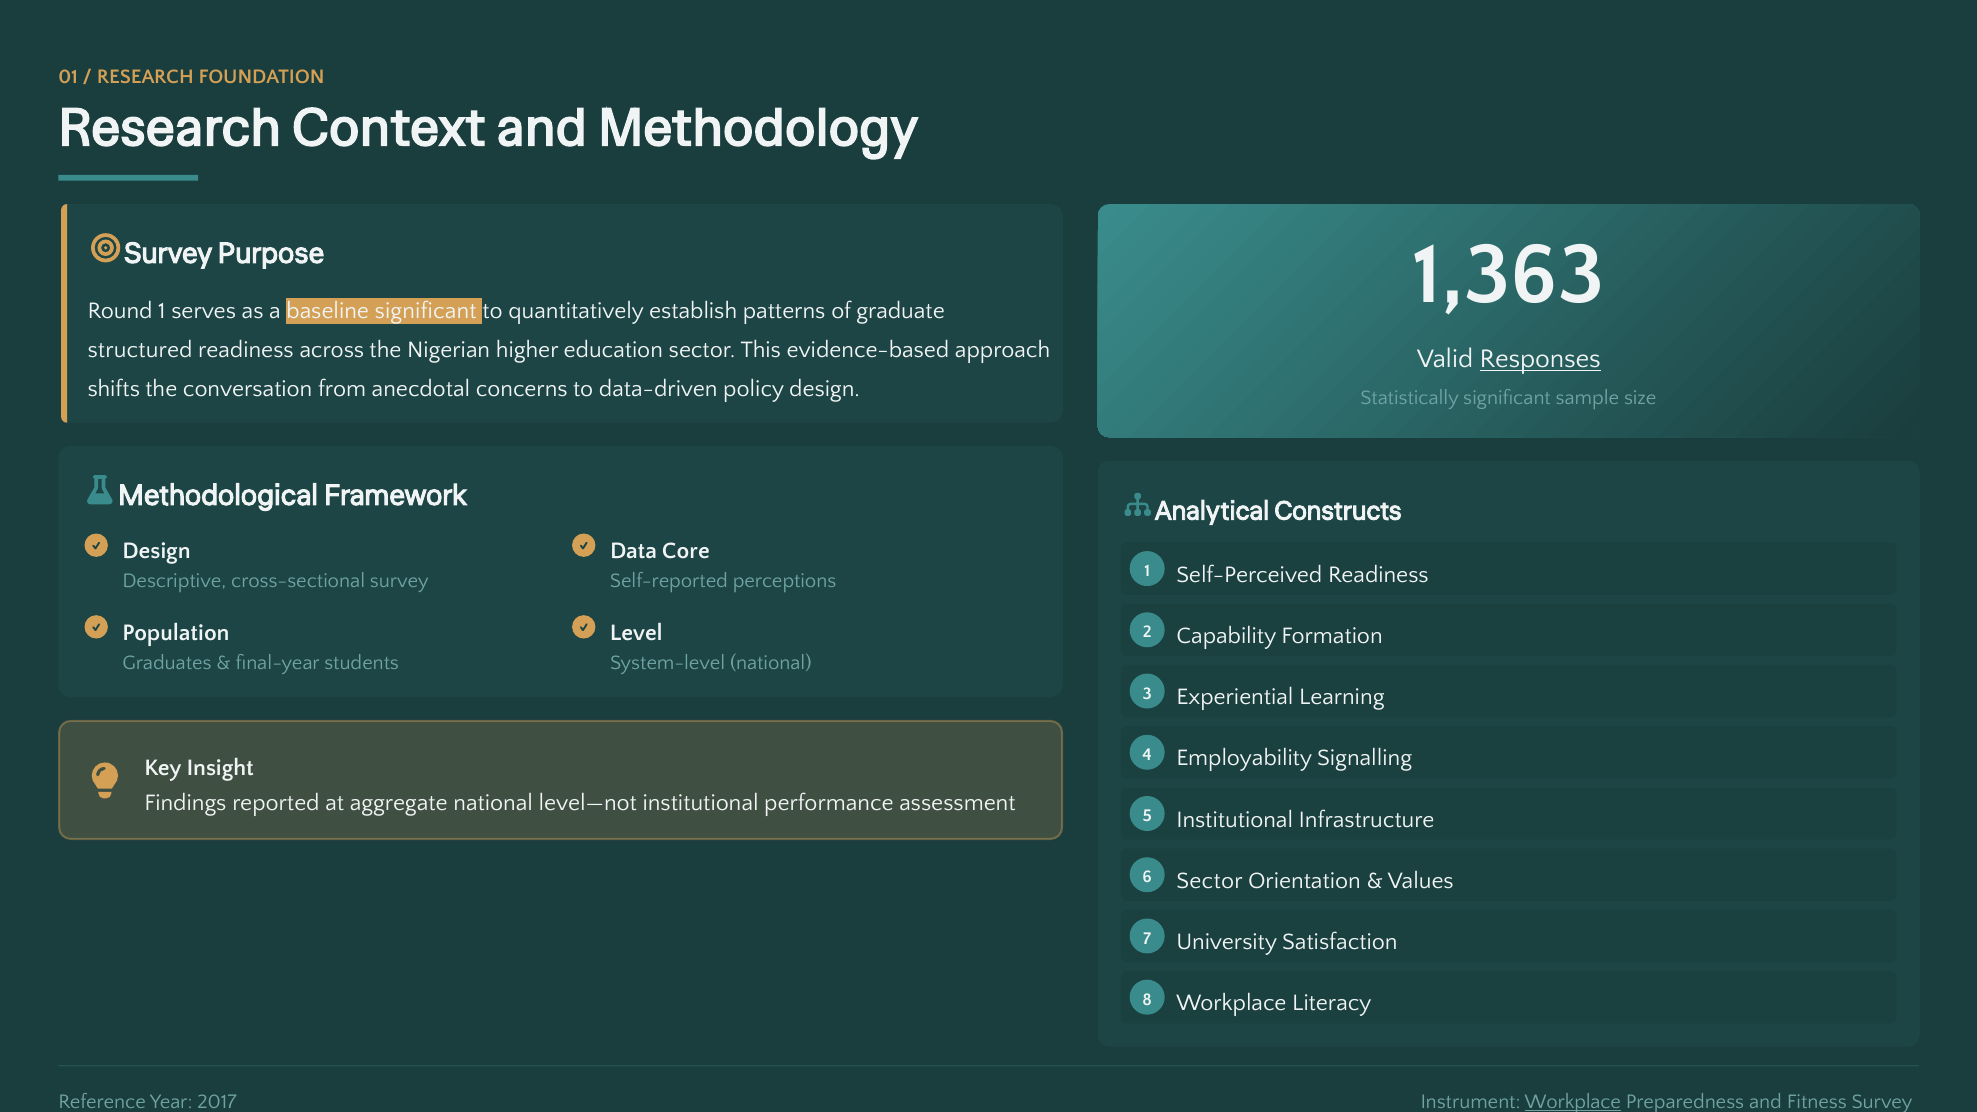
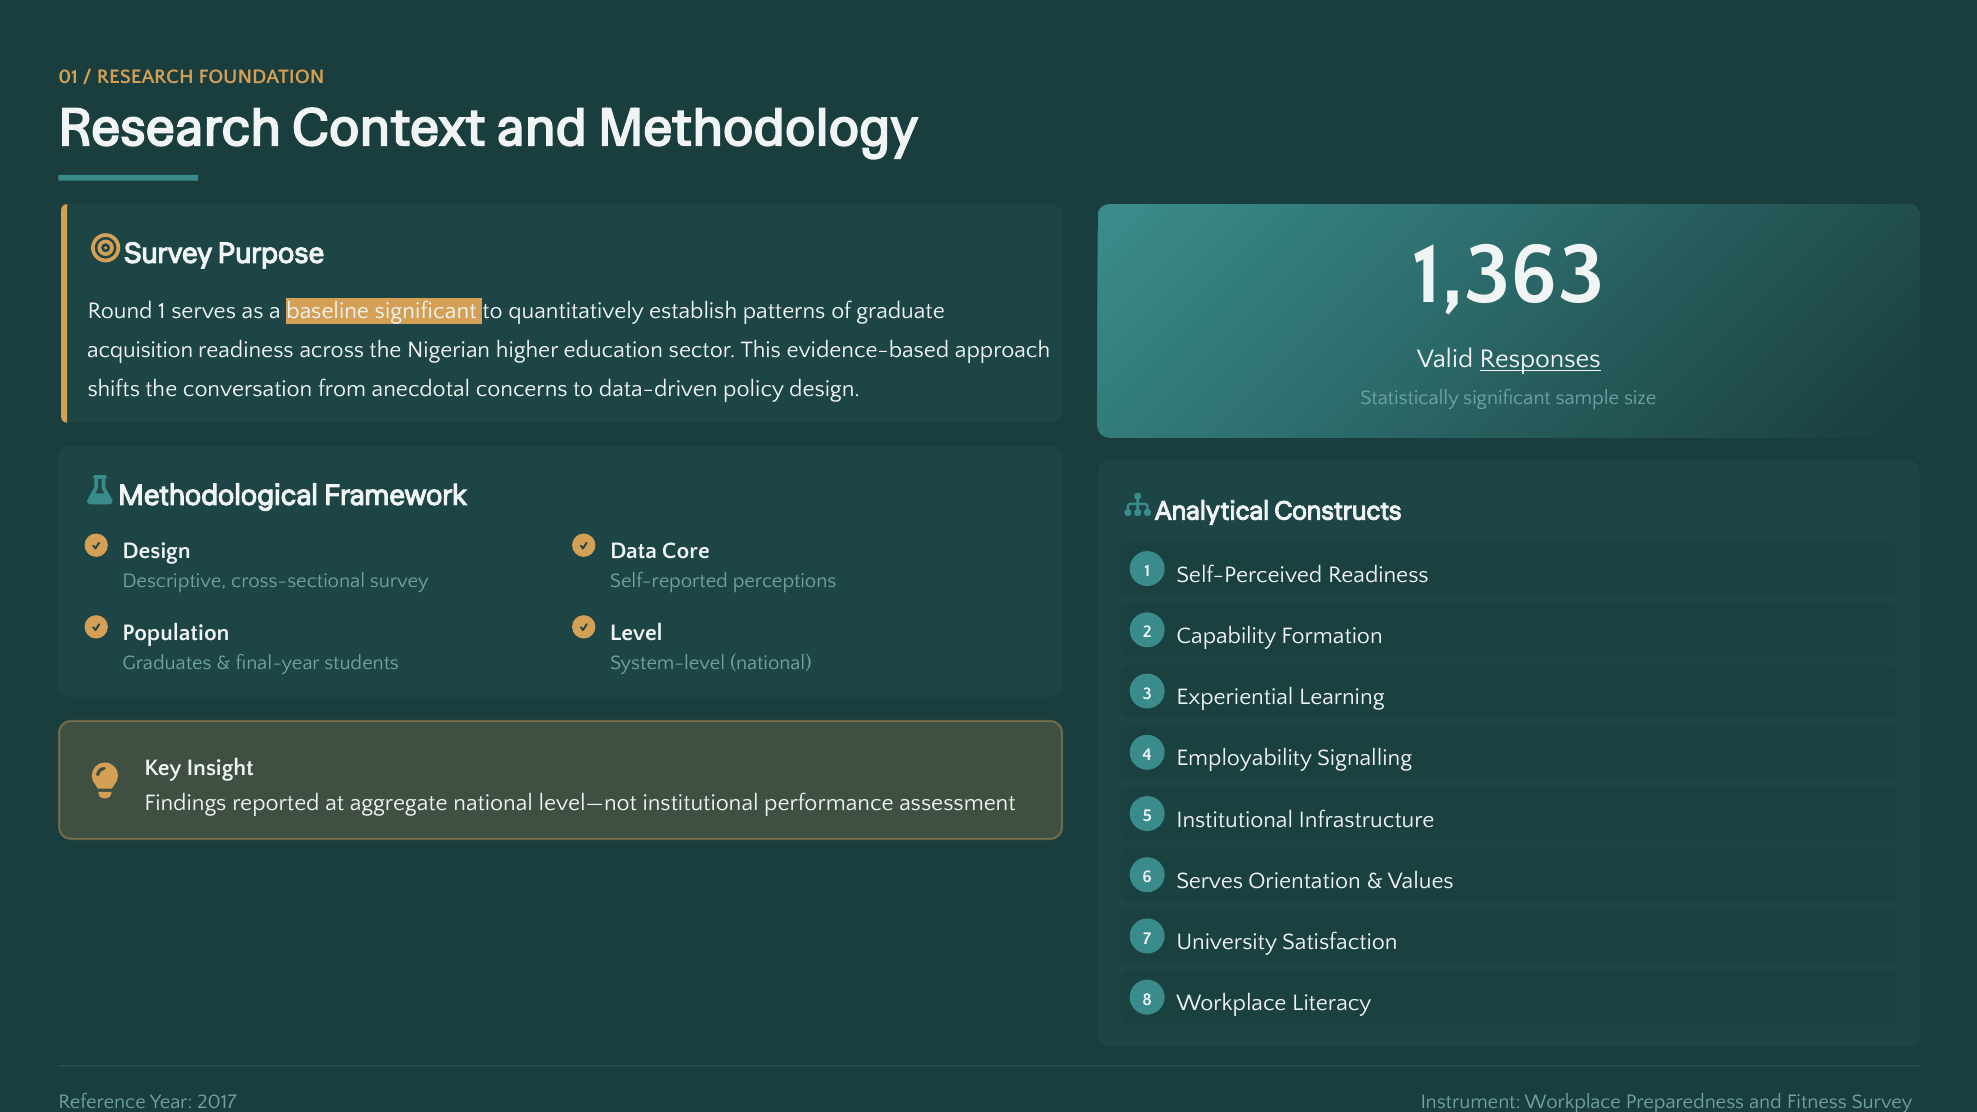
structured: structured -> acquisition (140, 350)
6 Sector: Sector -> Serves (1210, 881)
Workplace underline: present -> none (1573, 1102)
